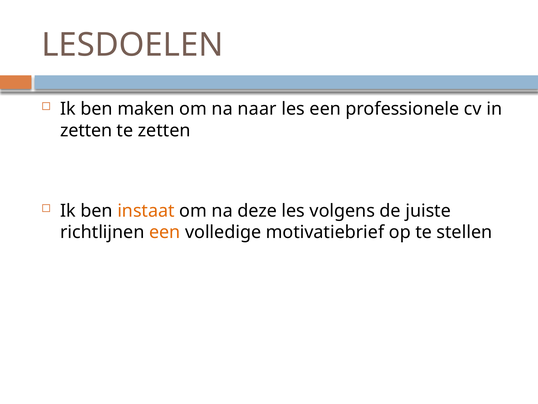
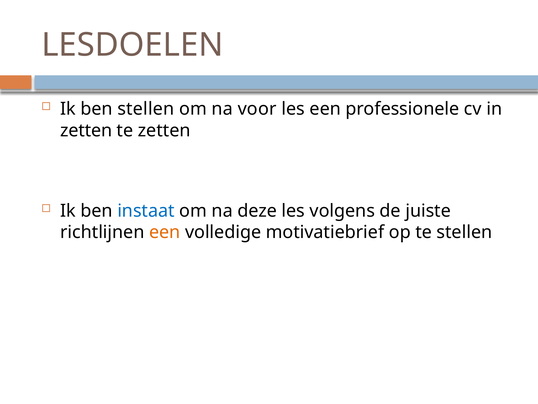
ben maken: maken -> stellen (146, 109)
naar: naar -> voor (257, 109)
instaat colour: orange -> blue (146, 211)
